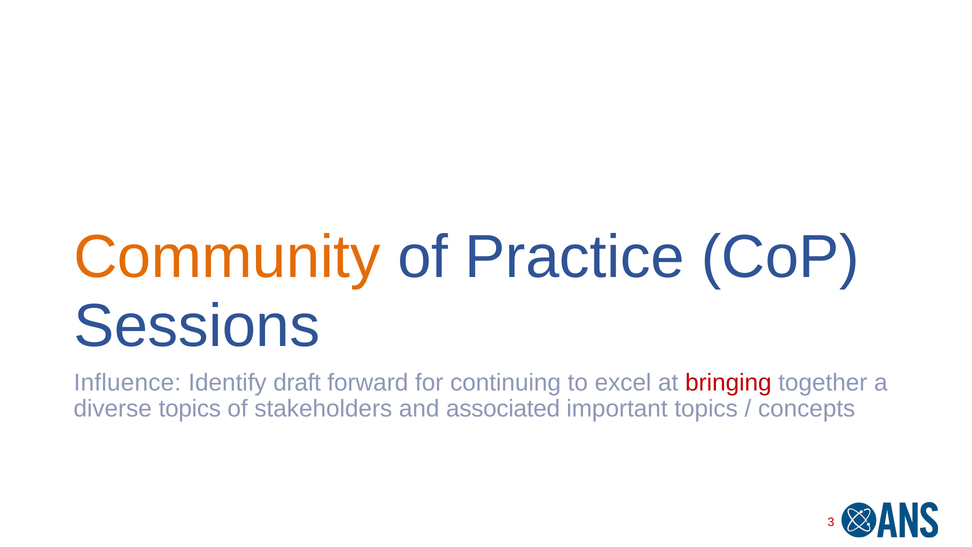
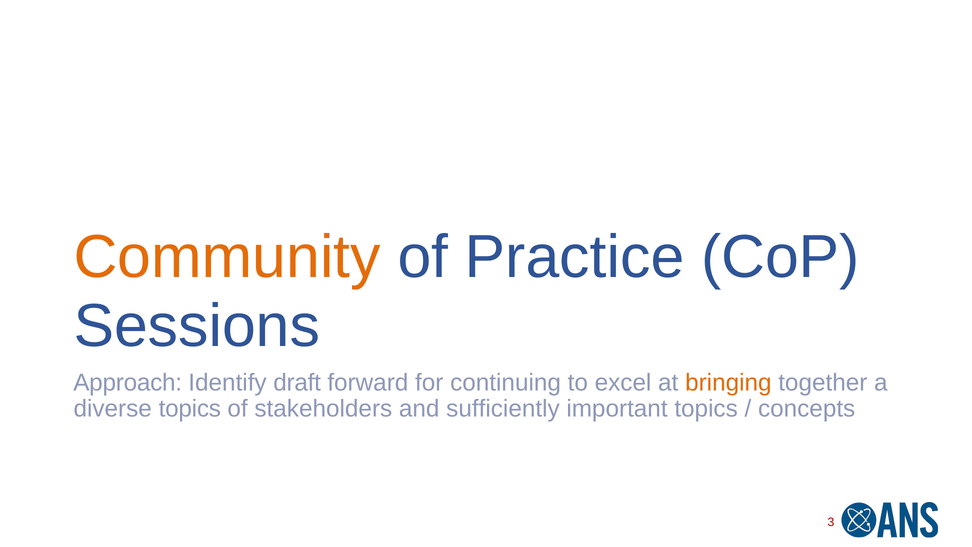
Influence: Influence -> Approach (128, 383)
bringing colour: red -> orange (728, 383)
associated: associated -> sufficiently (503, 409)
